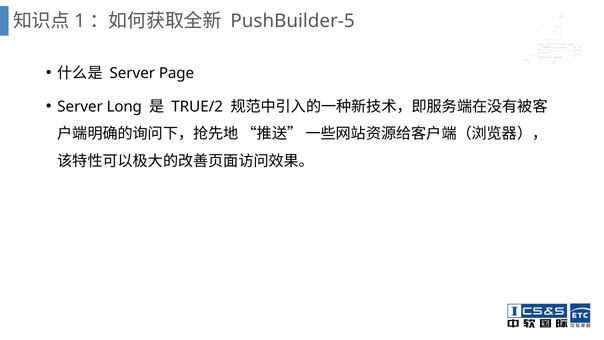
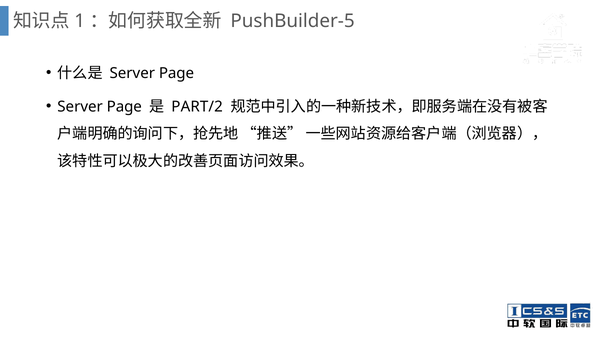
Long: Long -> Page (124, 107)
TRUE/2: TRUE/2 -> PART/2 (197, 107)
